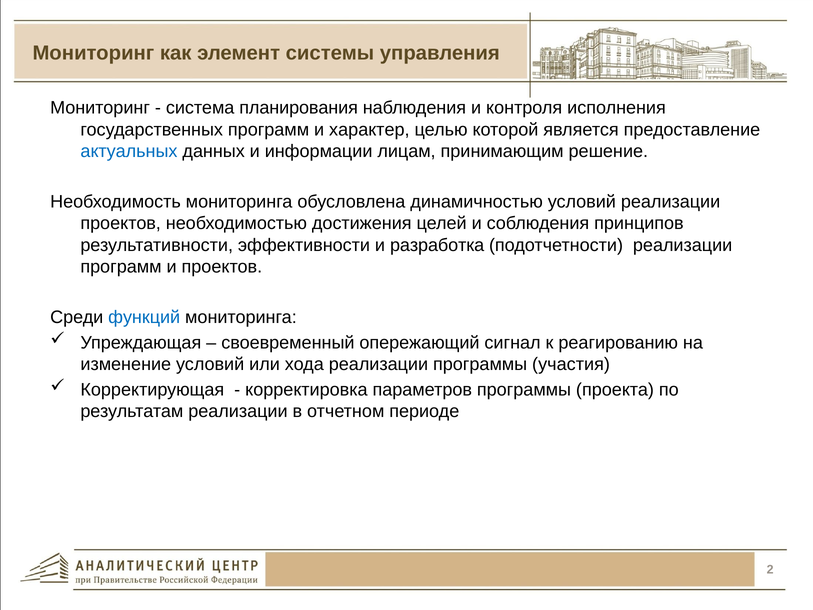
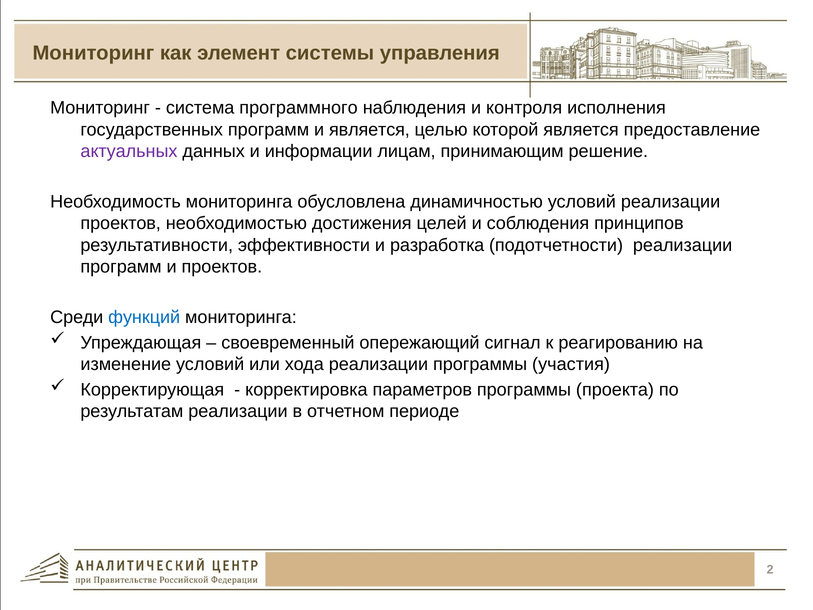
планирования: планирования -> программного (299, 108)
и характер: характер -> является (369, 129)
актуальных colour: blue -> purple (129, 151)
